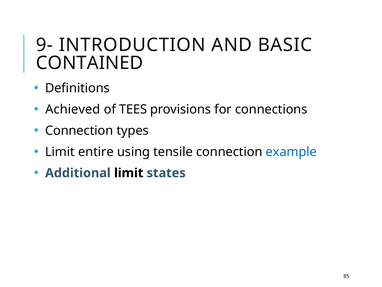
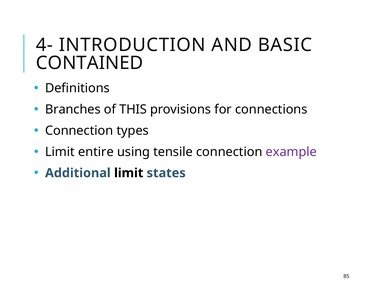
9-: 9- -> 4- (44, 45)
Achieved: Achieved -> Branches (73, 109)
TEES: TEES -> THIS (133, 109)
example colour: blue -> purple (291, 152)
